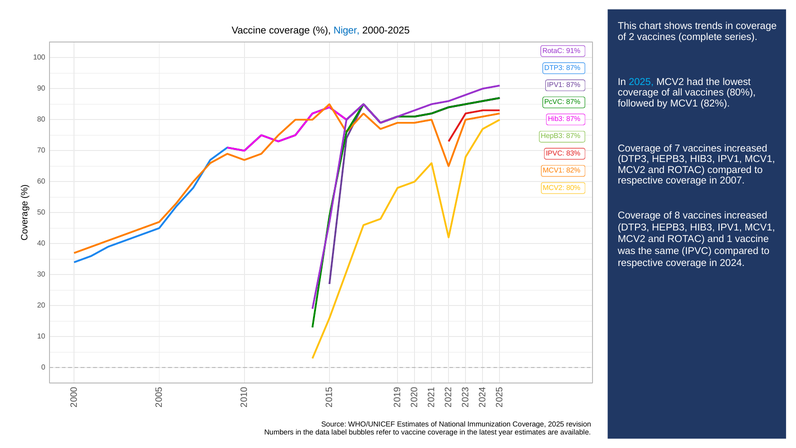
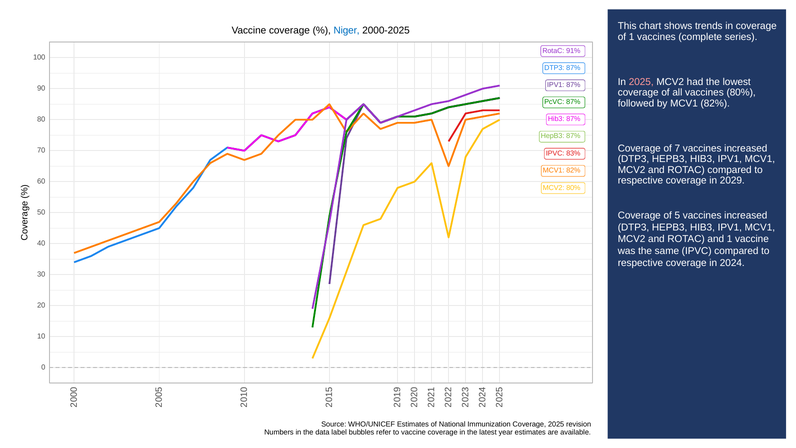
of 2: 2 -> 1 (632, 37)
2025 colour: light blue -> pink (641, 82)
2007: 2007 -> 2029 (732, 181)
of 8: 8 -> 5 (677, 215)
